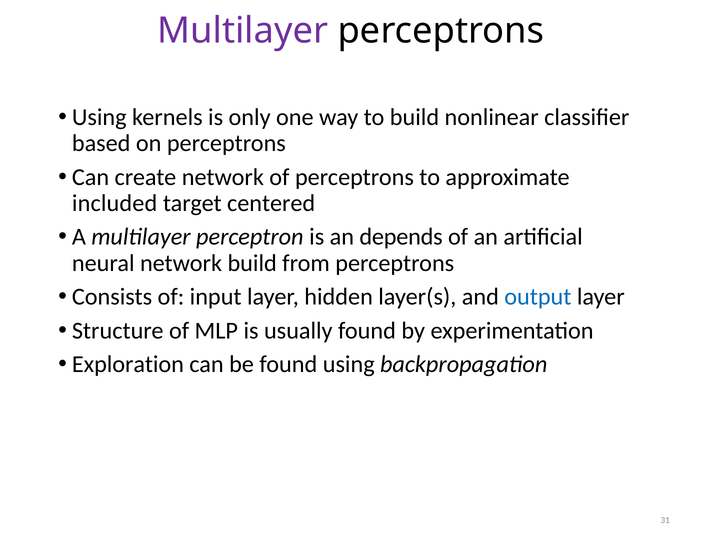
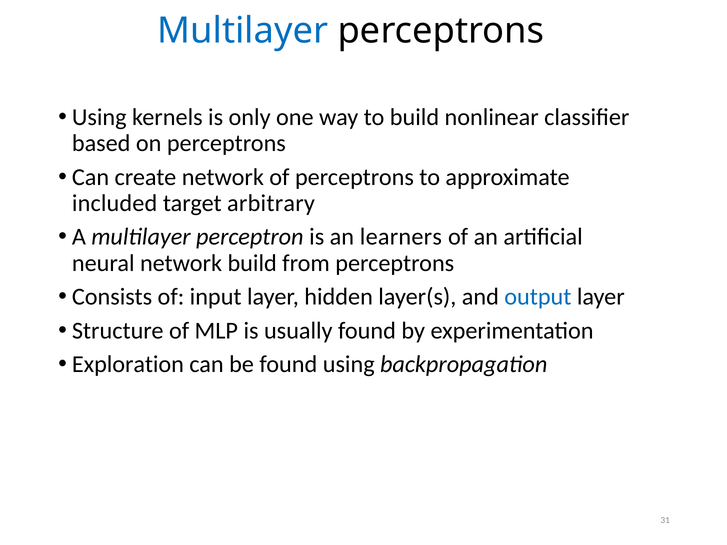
Multilayer colour: purple -> blue (243, 31)
centered: centered -> arbitrary (271, 203)
depends: depends -> learners (401, 237)
